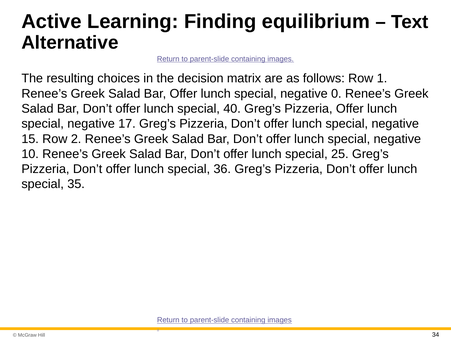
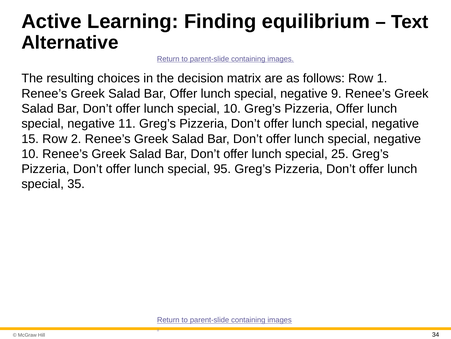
0: 0 -> 9 (336, 93)
special 40: 40 -> 10 (232, 108)
17: 17 -> 11 (127, 123)
36: 36 -> 95 (222, 169)
